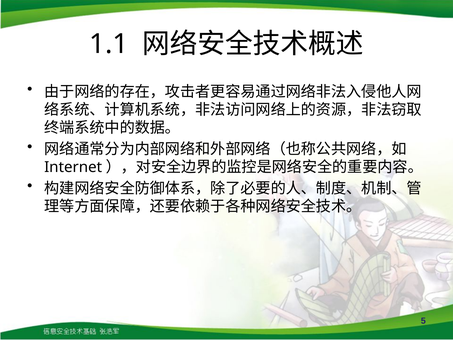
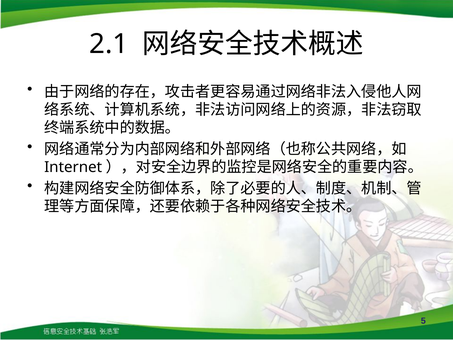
1.1: 1.1 -> 2.1 (109, 44)
